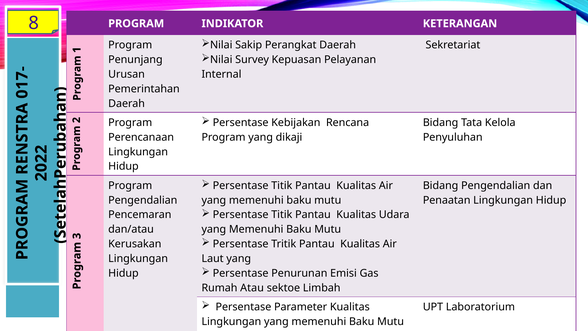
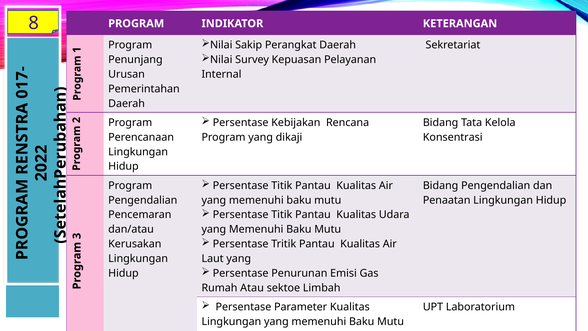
Penyuluhan: Penyuluhan -> Konsentrasi (453, 137)
